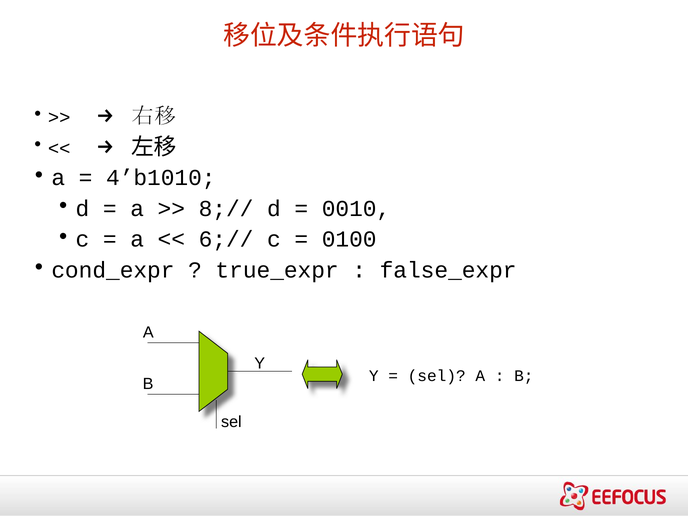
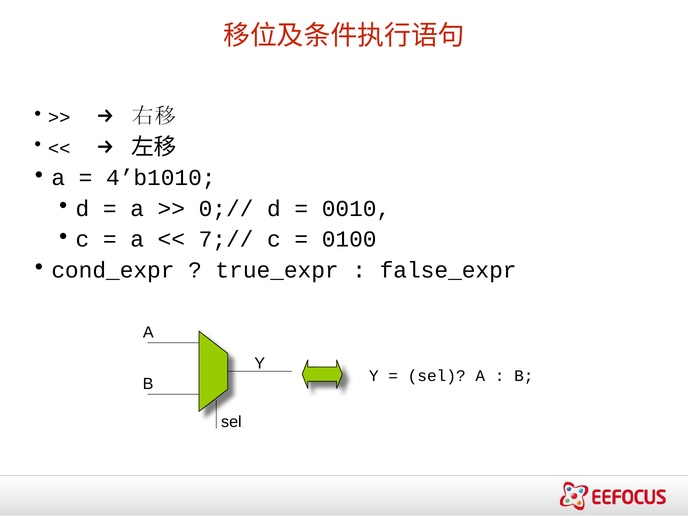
8;//: 8;// -> 0;// (226, 208)
6;//: 6;// -> 7;// (226, 239)
